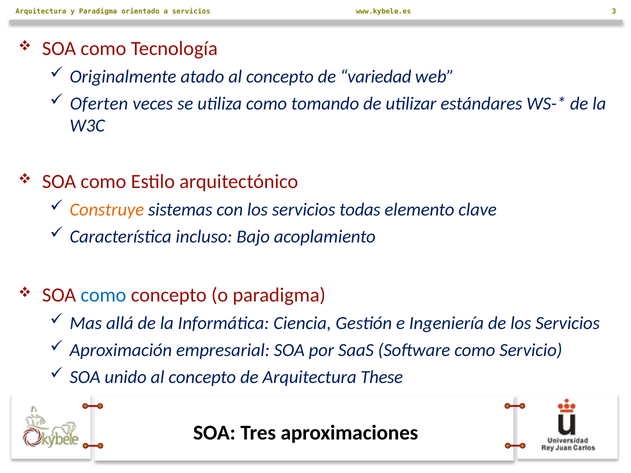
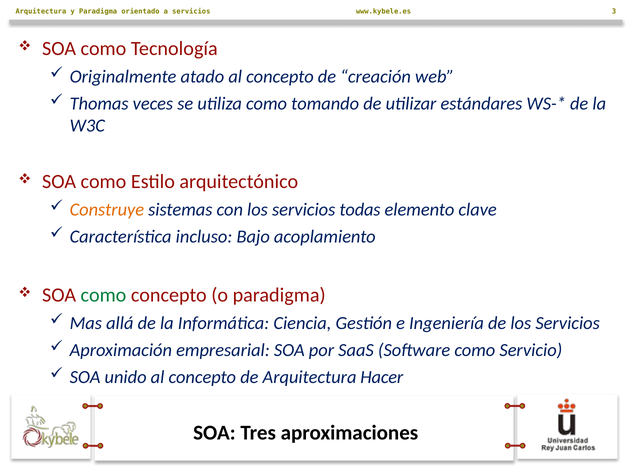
variedad: variedad -> creación (376, 77)
Oferten: Oferten -> Thomas (99, 104)
como colour: blue -> green (103, 295)
These: These -> Hacer (382, 377)
